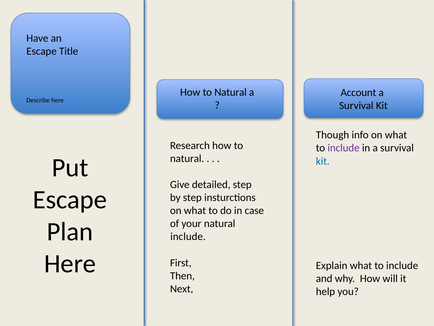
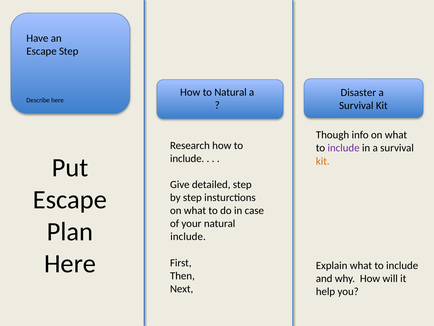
Escape Title: Title -> Step (69, 51)
Account: Account -> Disaster (358, 93)
natural: natural -> include (187, 158)
kit colour: blue -> orange (323, 161)
